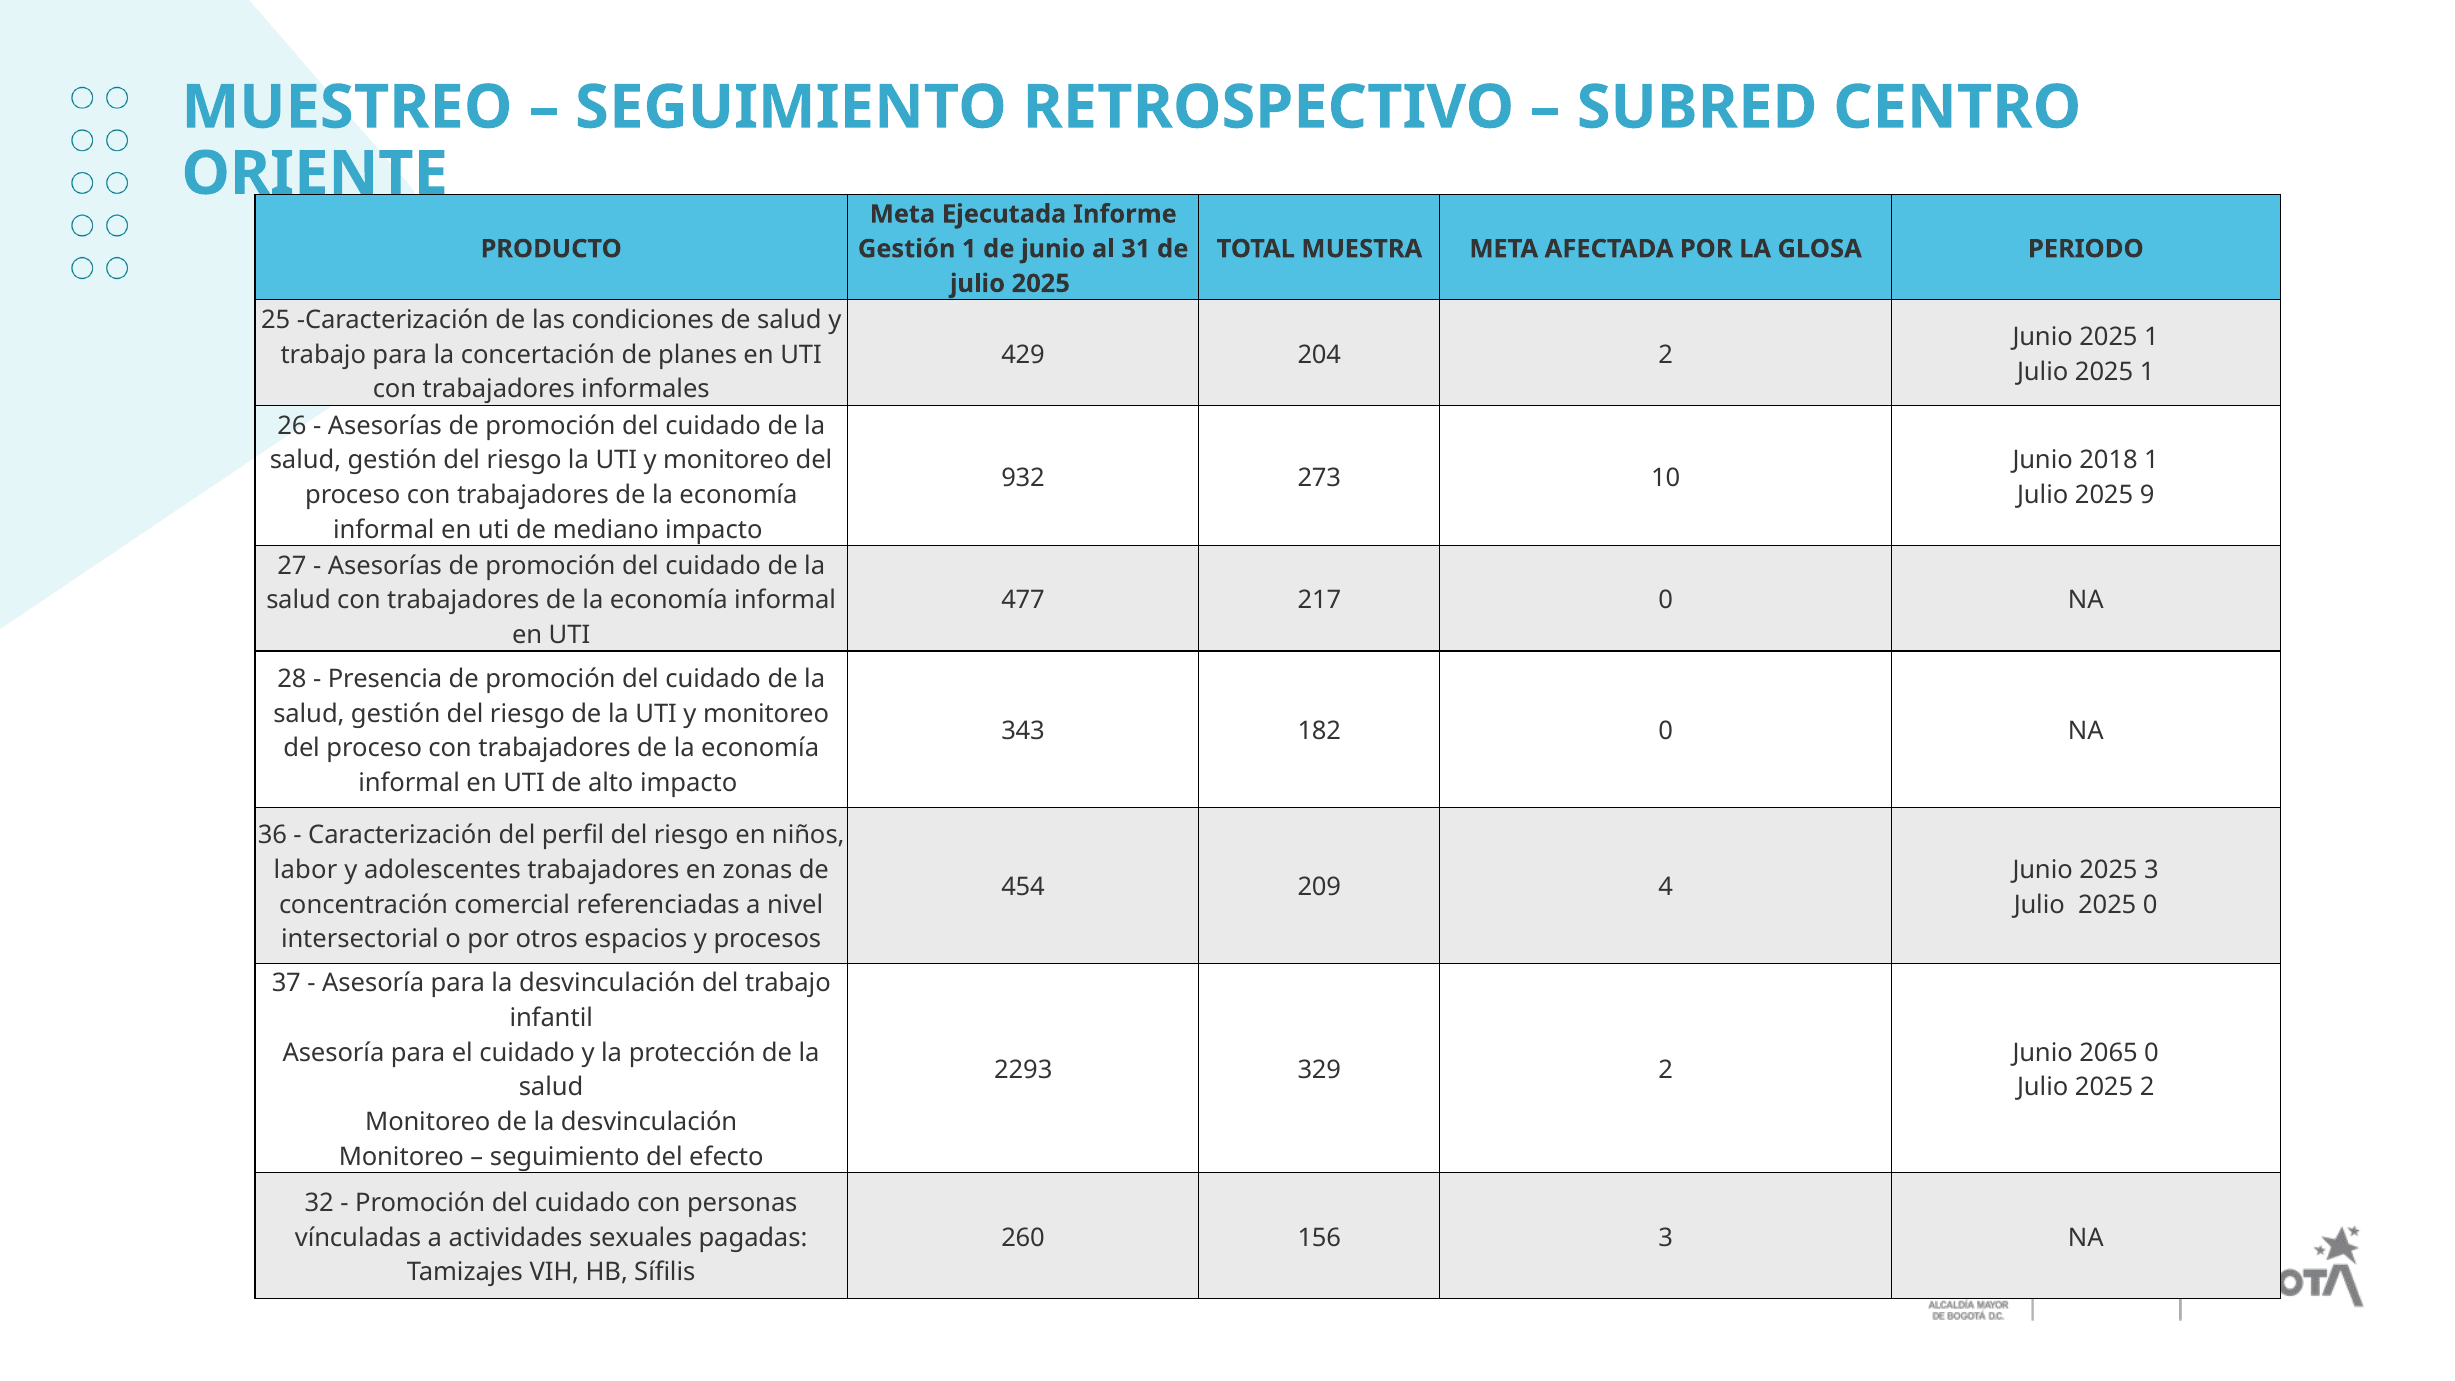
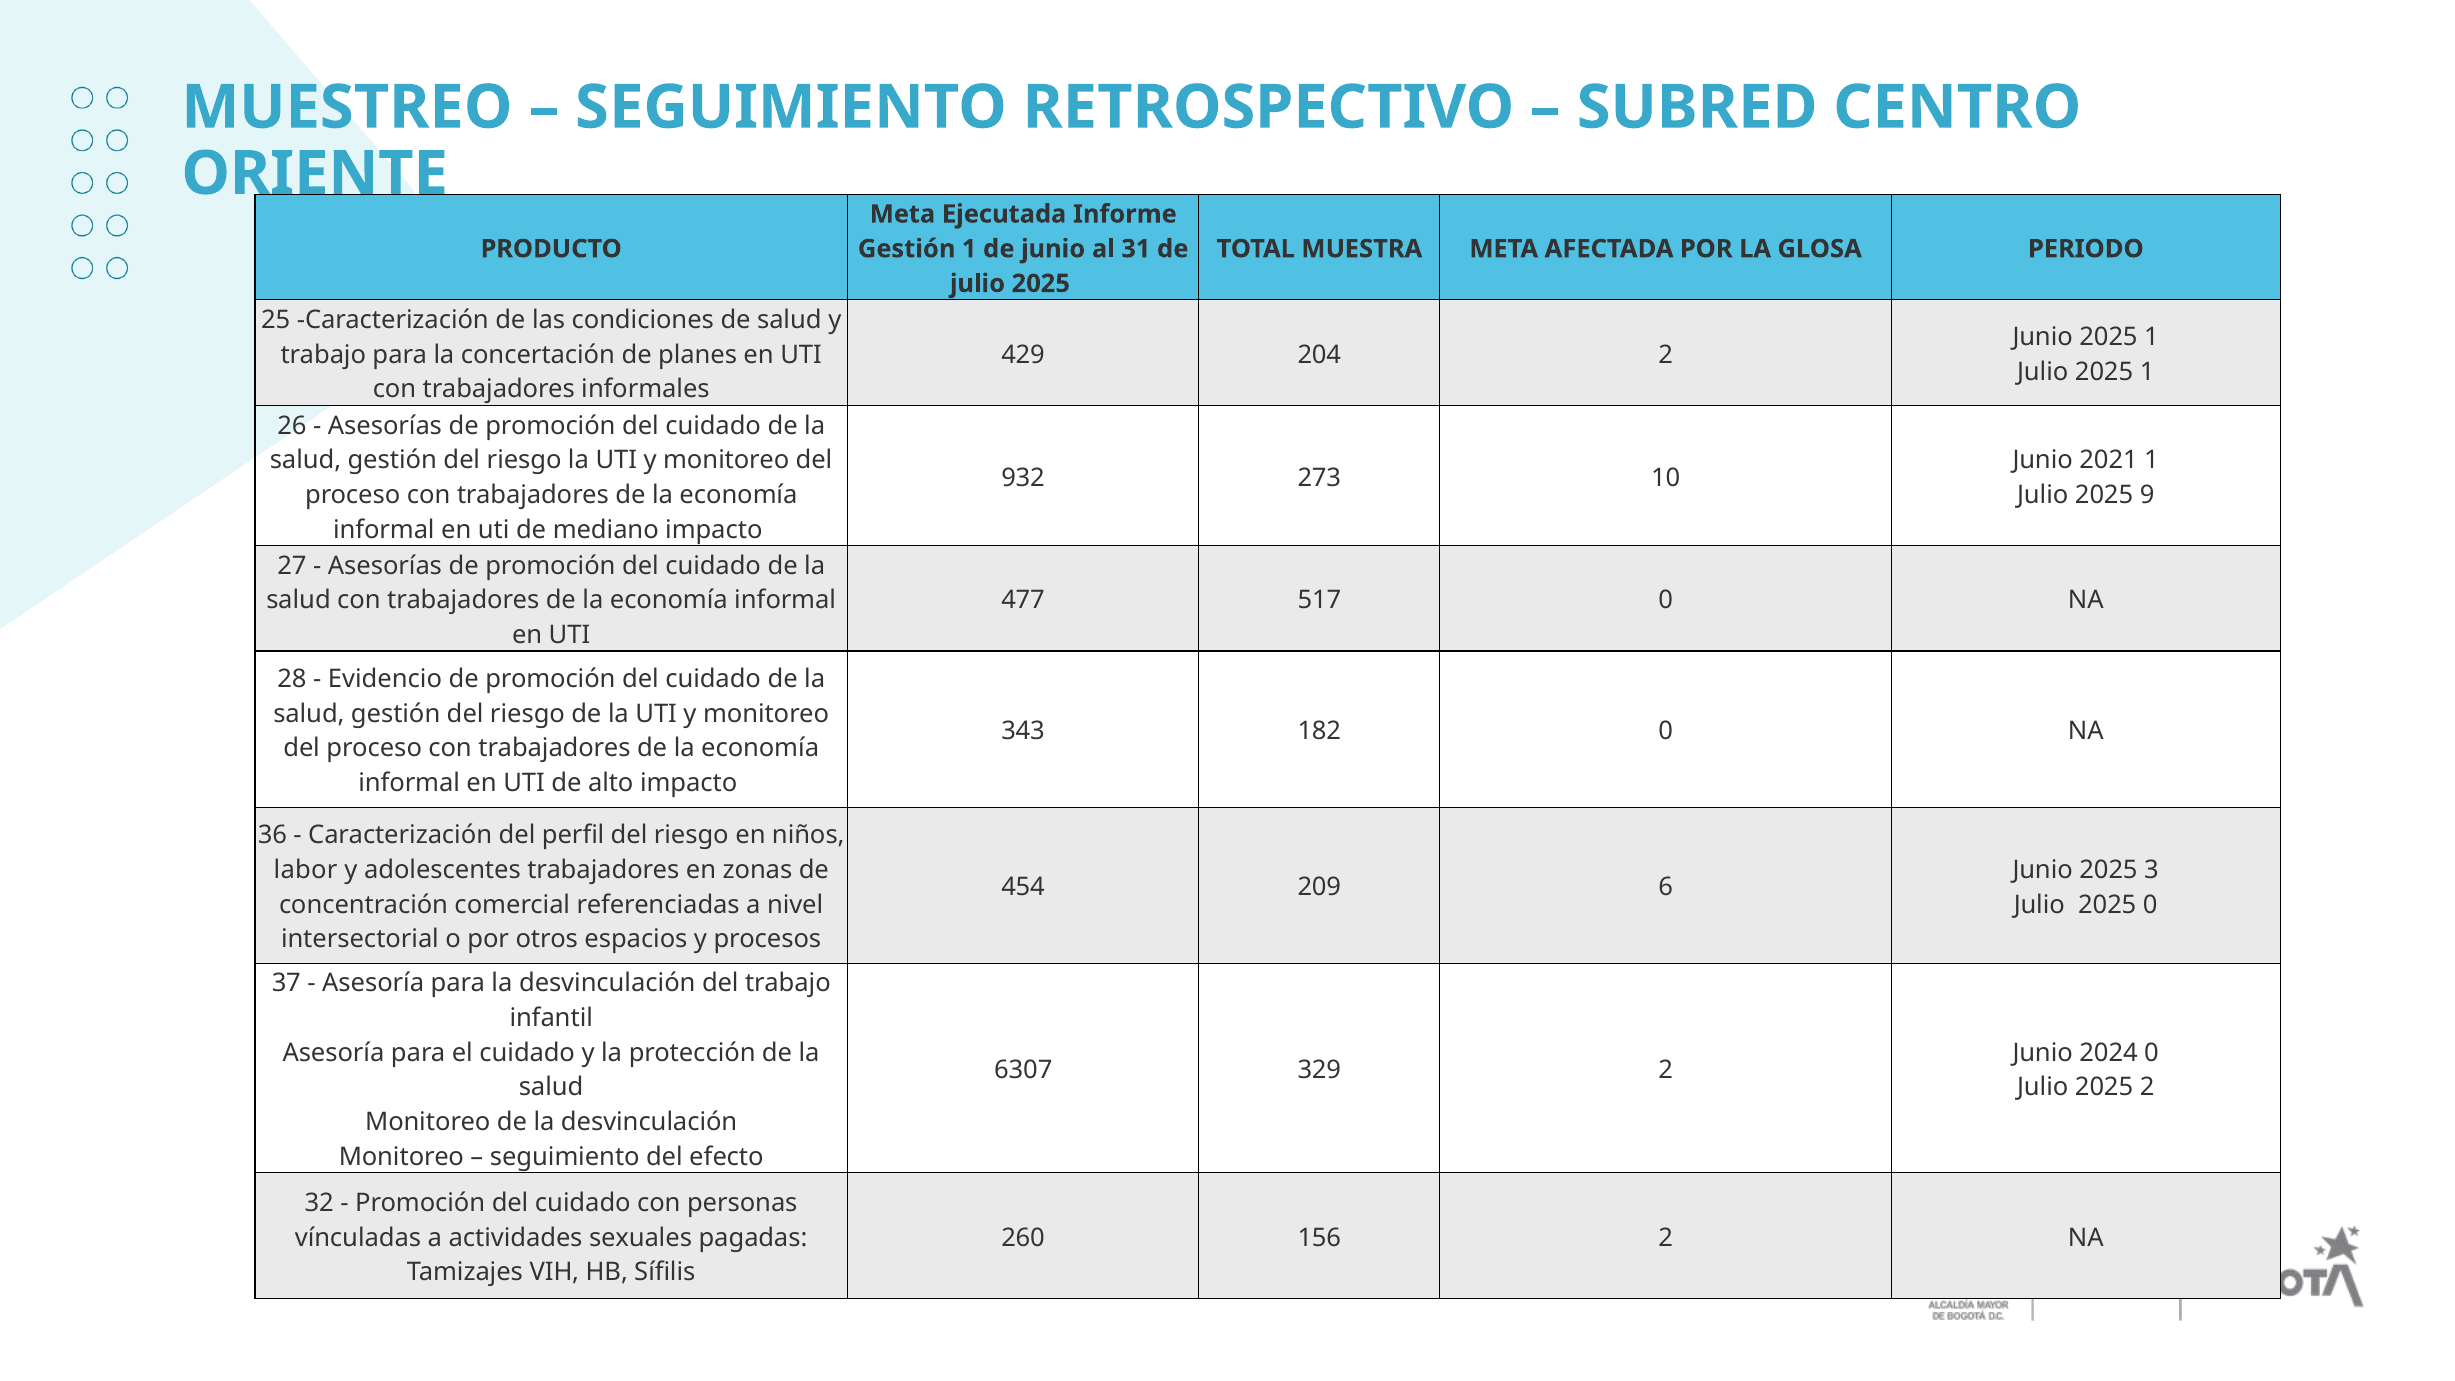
2018: 2018 -> 2021 (2109, 460)
217: 217 -> 517 (1319, 600)
Presencia: Presencia -> Evidencio (385, 679)
4: 4 -> 6 (1666, 887)
2065: 2065 -> 2024 (2109, 1053)
2293: 2293 -> 6307 (1023, 1070)
156 3: 3 -> 2 (1666, 1238)
